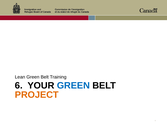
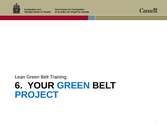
PROJECT colour: orange -> blue (37, 95)
